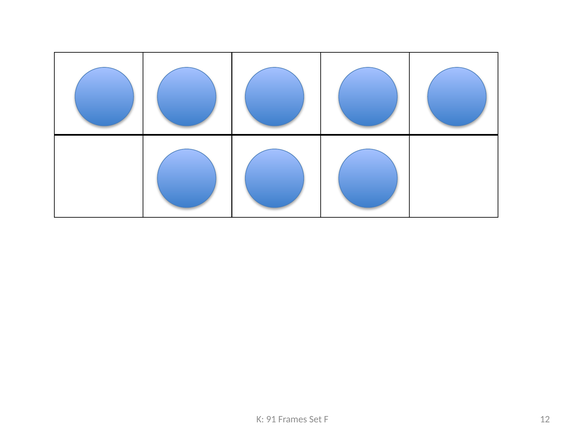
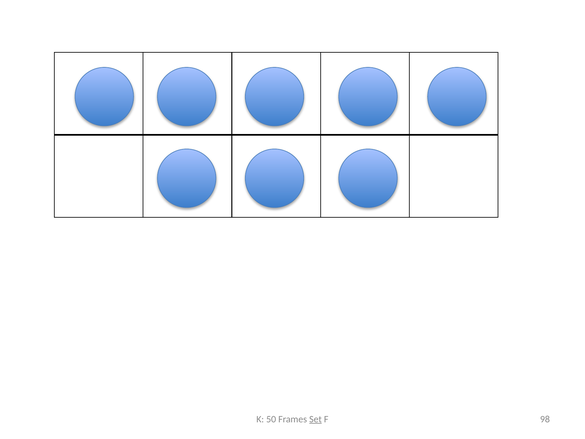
91: 91 -> 50 (271, 419)
Set underline: none -> present (315, 419)
12: 12 -> 98 (545, 419)
